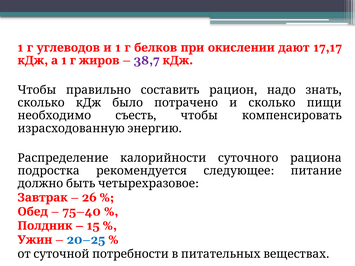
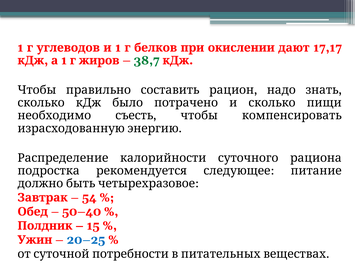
38,7 colour: purple -> green (147, 61)
26: 26 -> 54 (89, 198)
75–40: 75–40 -> 50–40 (82, 212)
